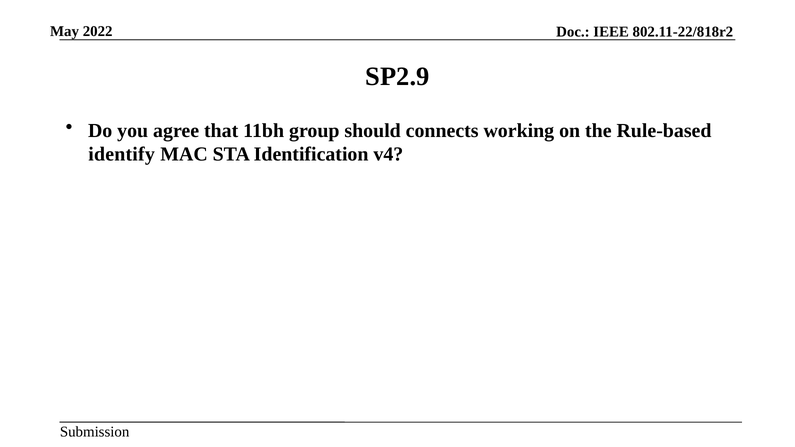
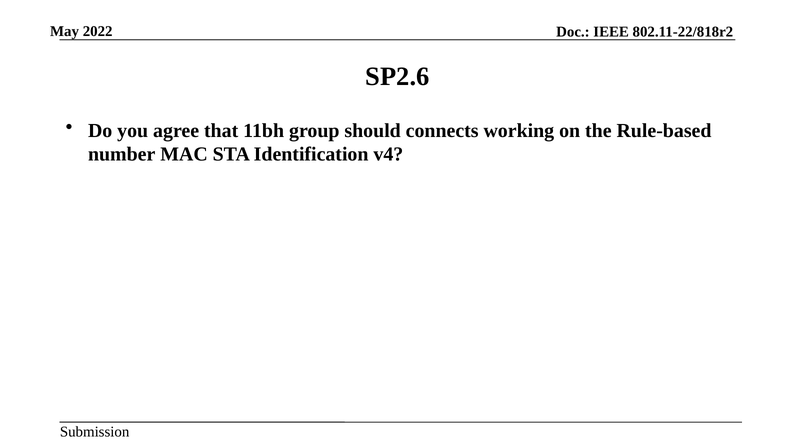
SP2.9: SP2.9 -> SP2.6 (397, 76)
identify: identify -> number (122, 154)
